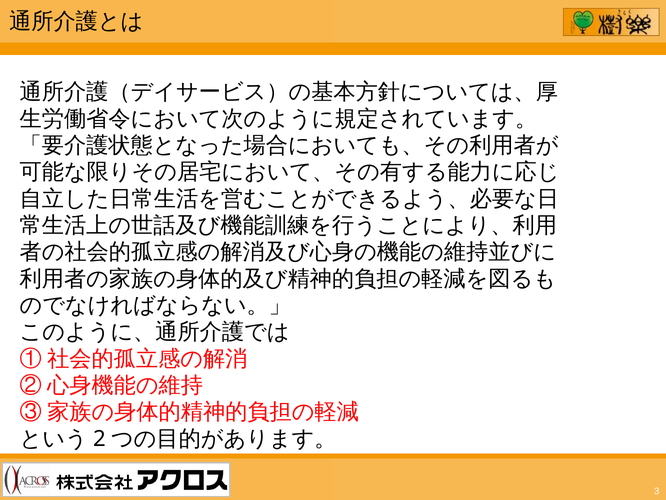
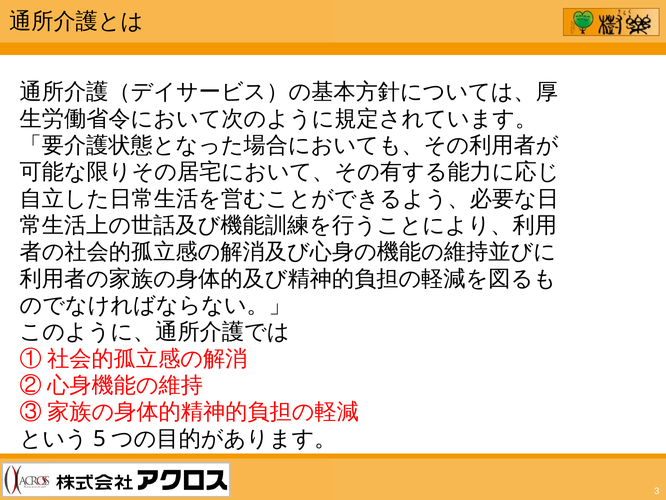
2: 2 -> 5 (99, 438)
